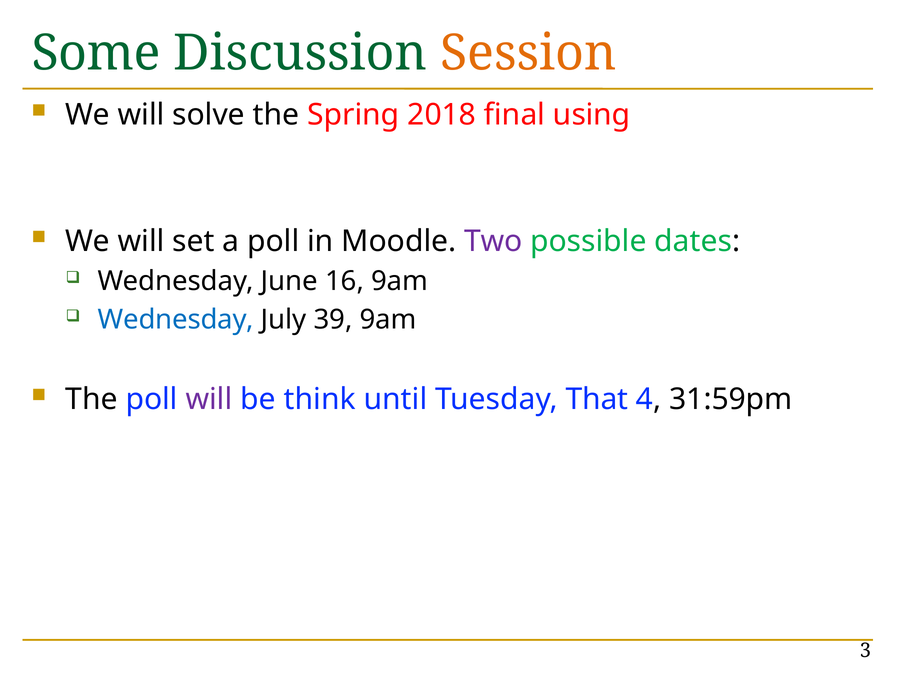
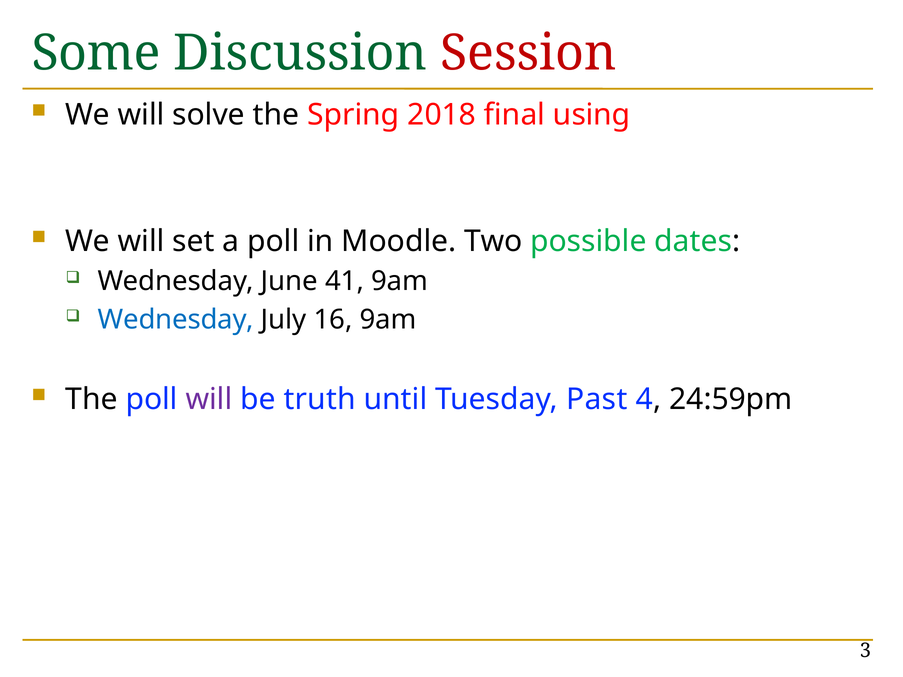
Session colour: orange -> red (528, 53)
Two colour: purple -> black (493, 241)
16: 16 -> 41 (345, 281)
39: 39 -> 16 (333, 320)
think: think -> truth (320, 399)
That: That -> Past (597, 399)
31:59pm: 31:59pm -> 24:59pm (731, 399)
